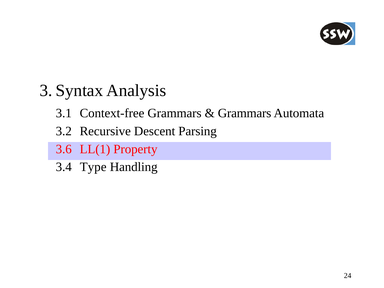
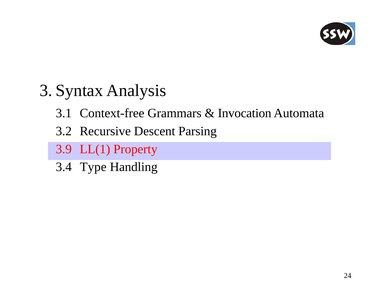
Grammars: Grammars -> Invocation (245, 113)
3.6: 3.6 -> 3.9 (64, 149)
